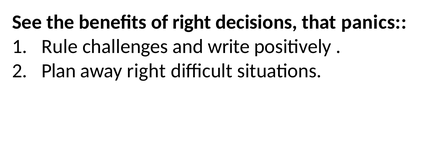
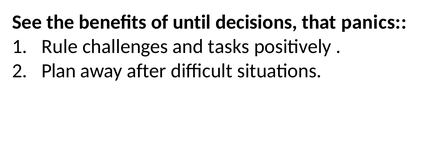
of right: right -> until (192, 22)
write: write -> tasks (229, 46)
away right: right -> after (147, 71)
